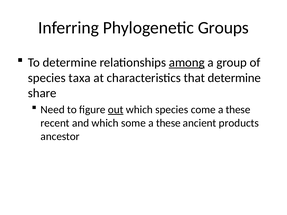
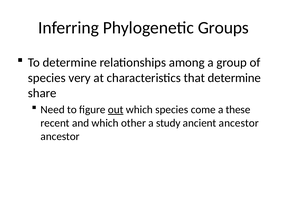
among underline: present -> none (187, 63)
taxa: taxa -> very (80, 78)
some: some -> other (133, 123)
these: these -> study (168, 123)
ancient products: products -> ancestor (239, 123)
